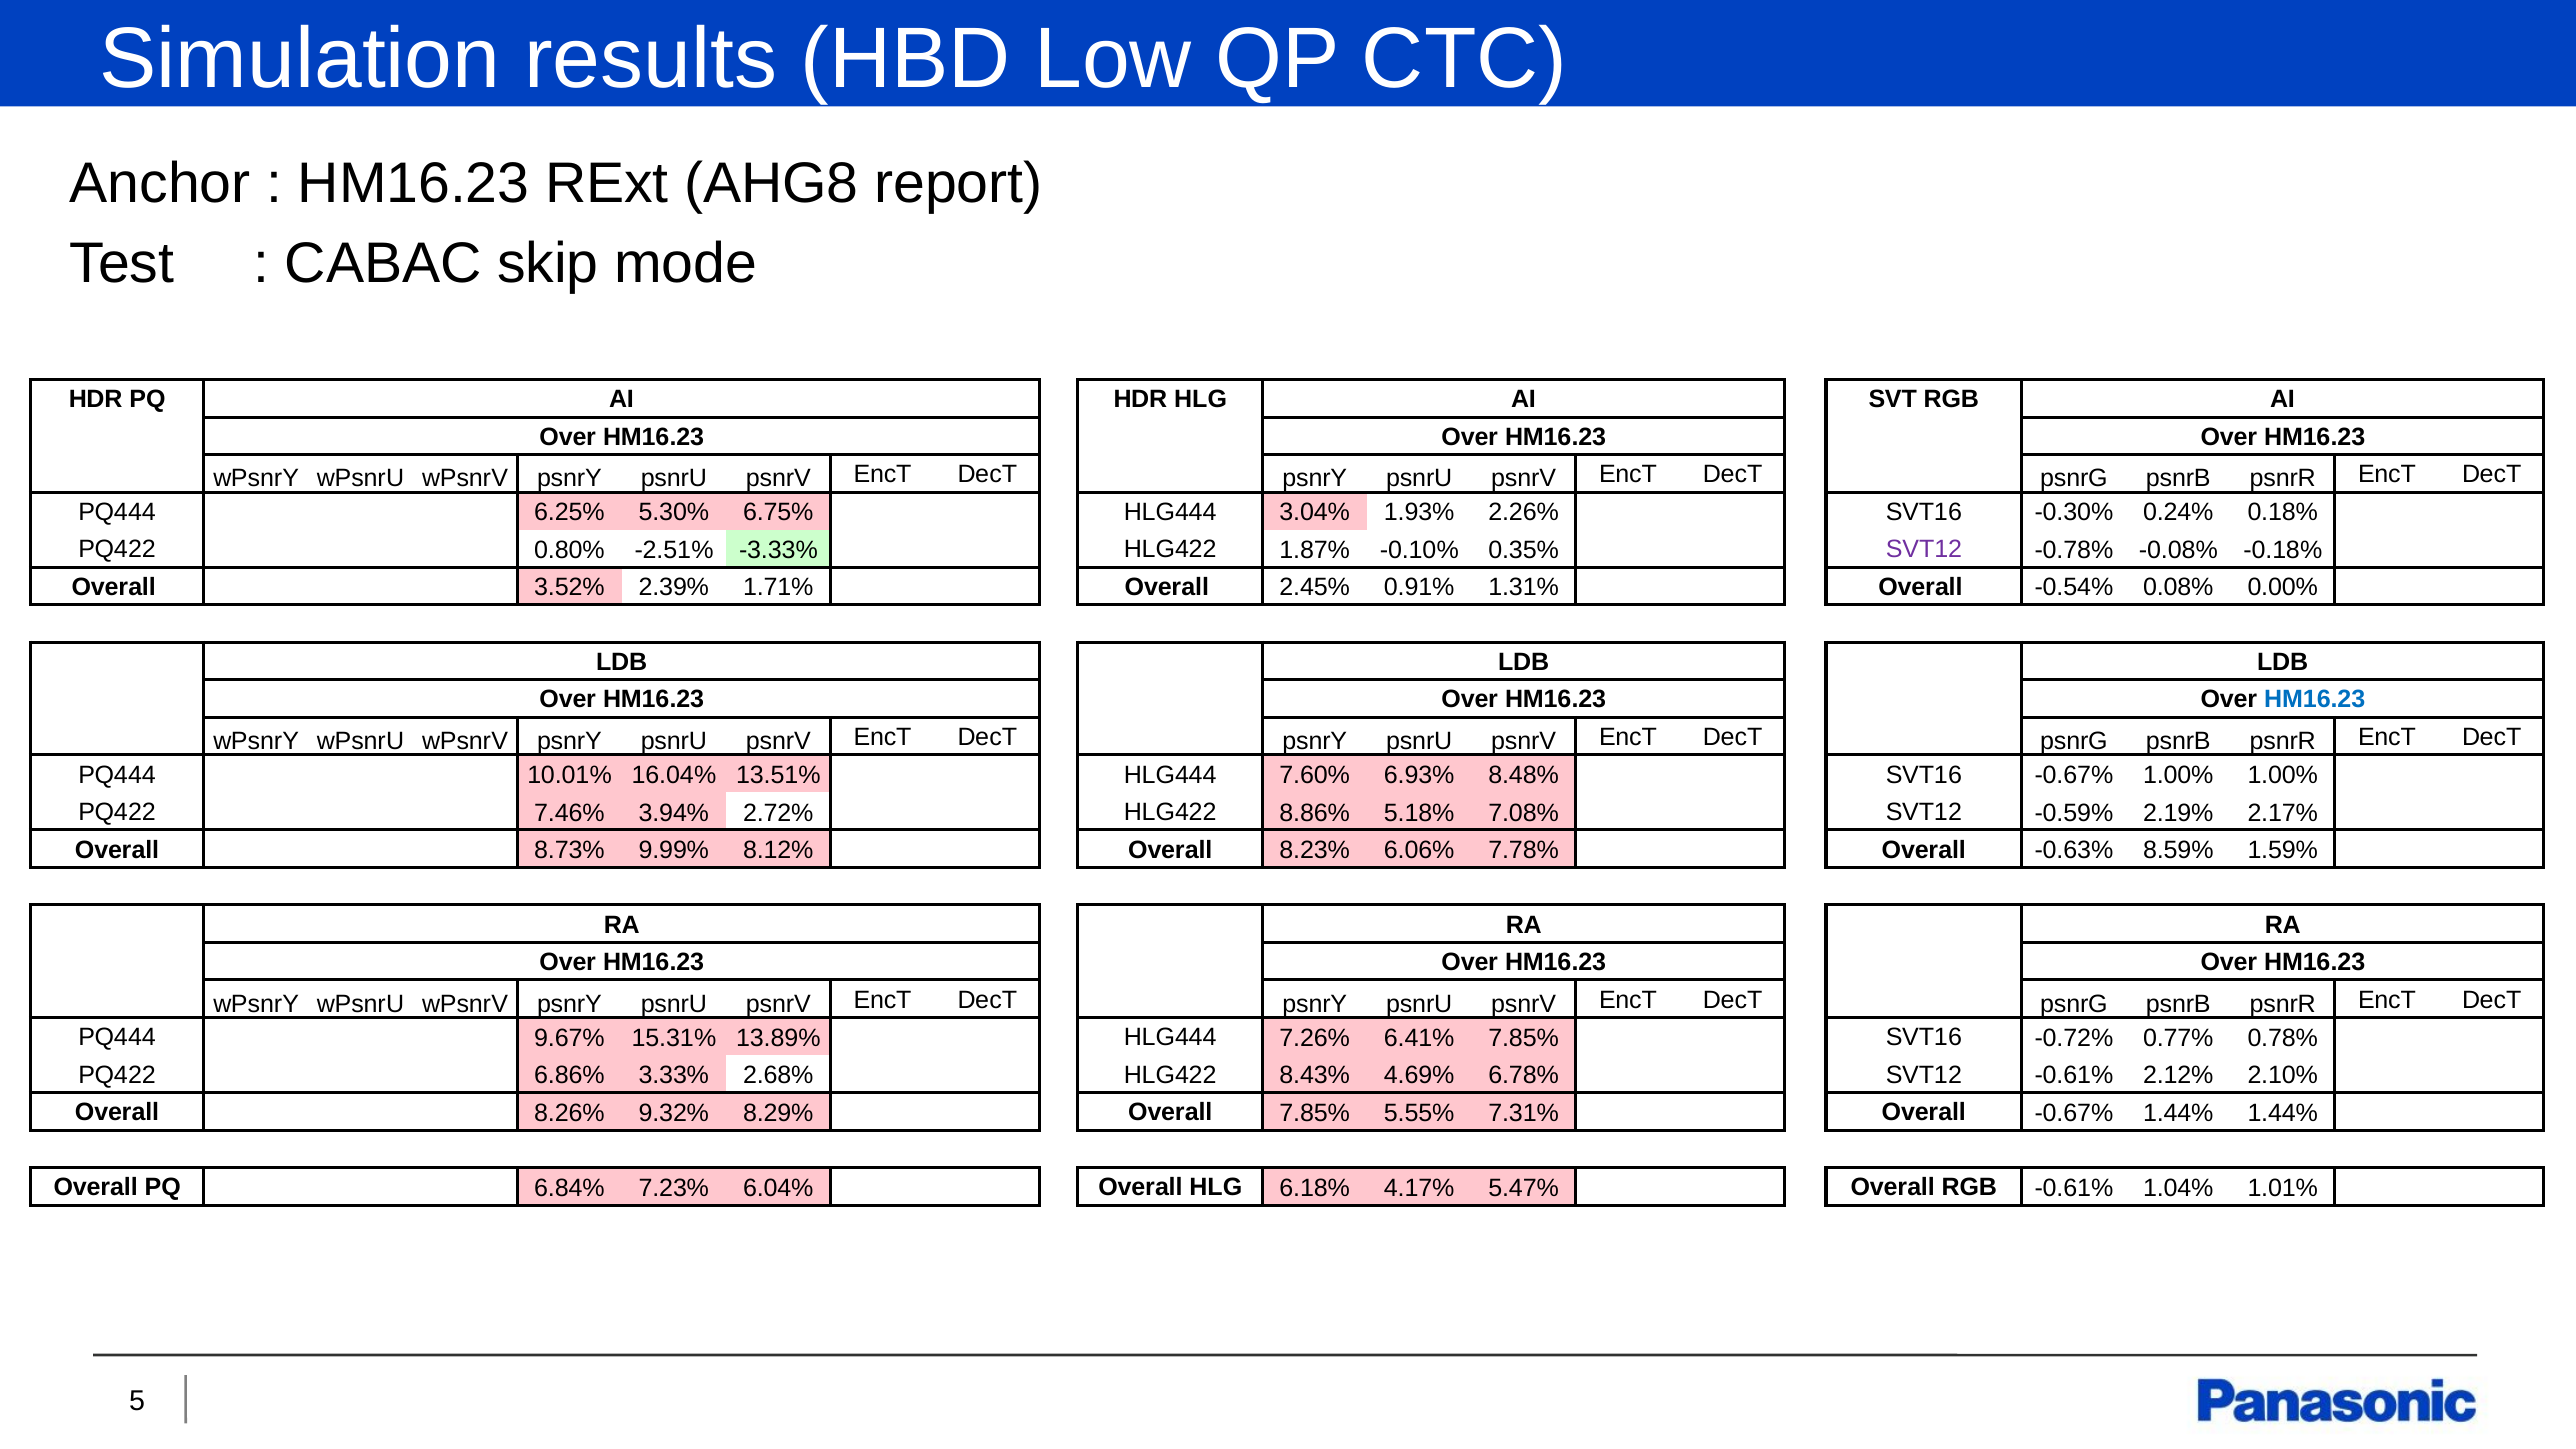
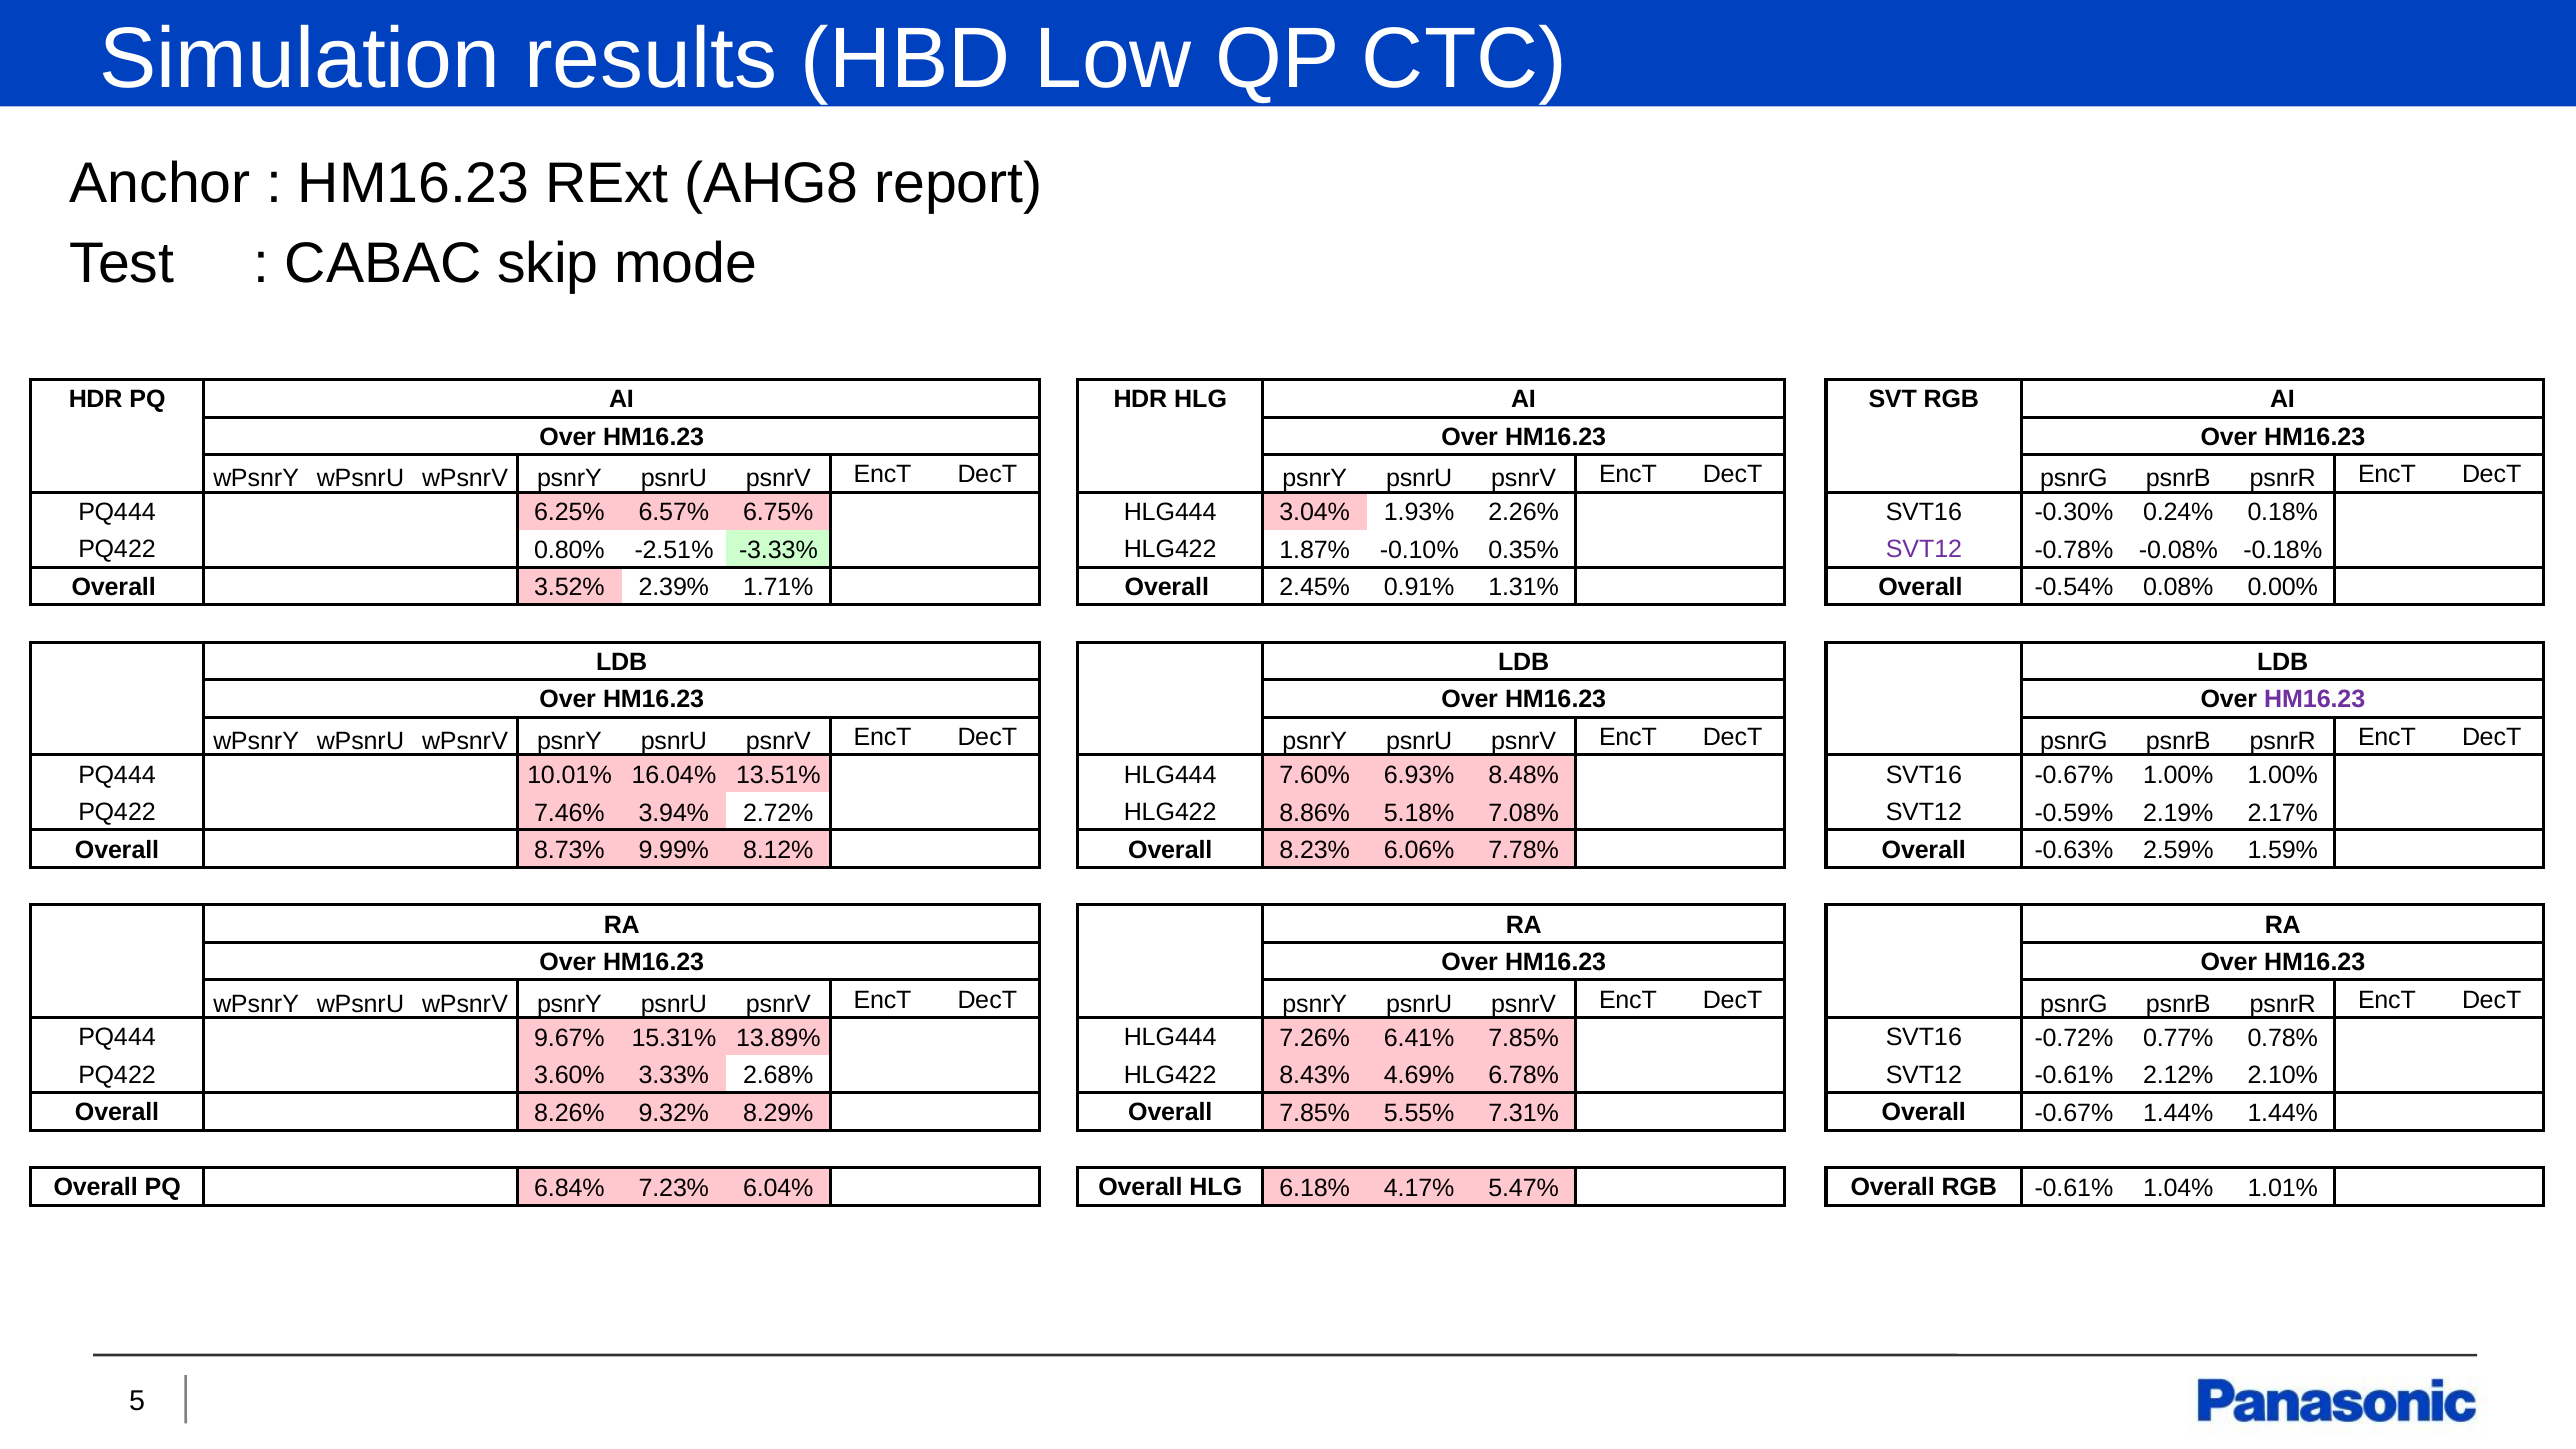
5.30%: 5.30% -> 6.57% (674, 513)
HM16.23 colour: blue -> purple (2315, 700)
8.59%: 8.59% -> 2.59% (2178, 850)
6.86%: 6.86% -> 3.60% (569, 1075)
